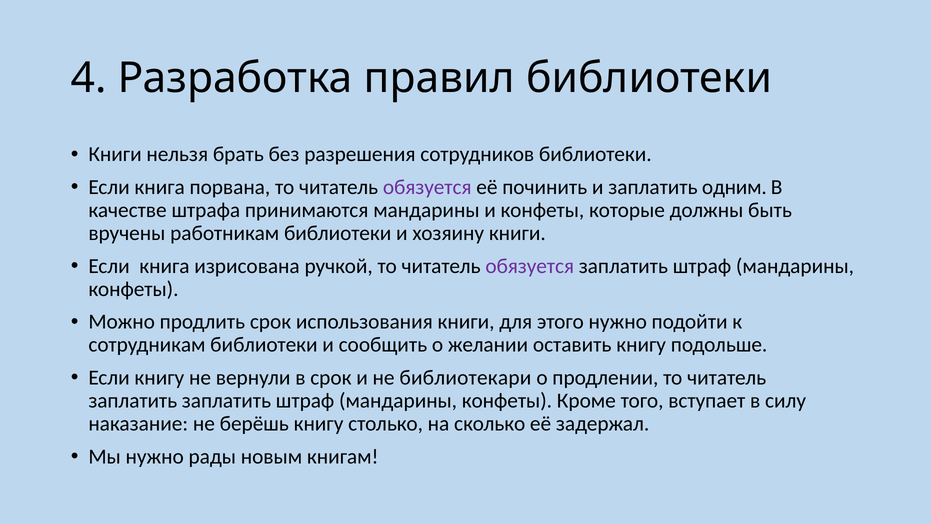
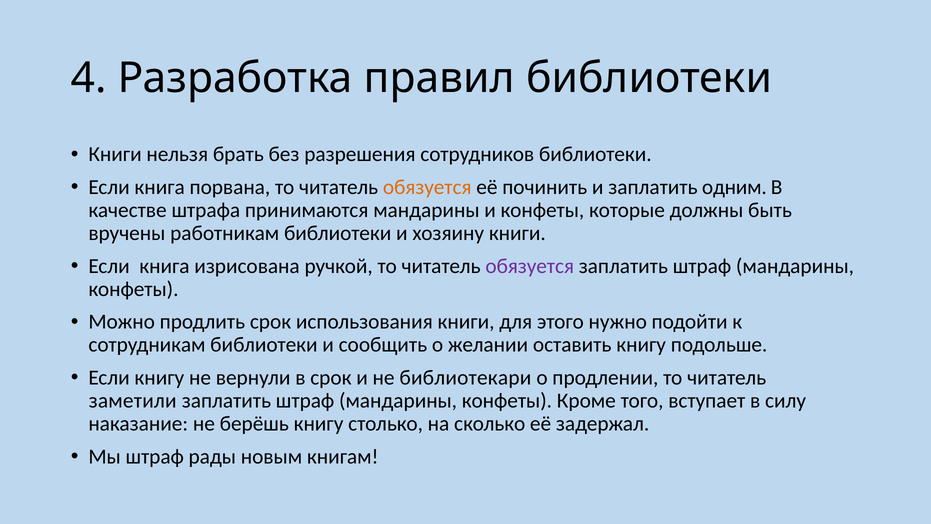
обязуется colour: purple -> orange (427, 187)
заплатить: заплатить -> заметили (133, 400)
Мы нужно: нужно -> штраф (155, 456)
